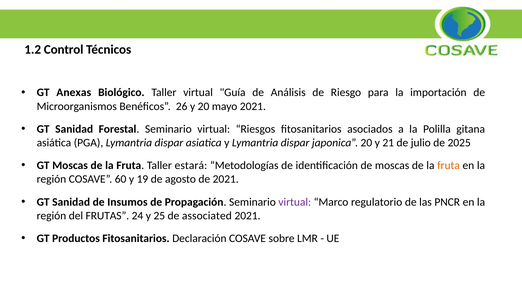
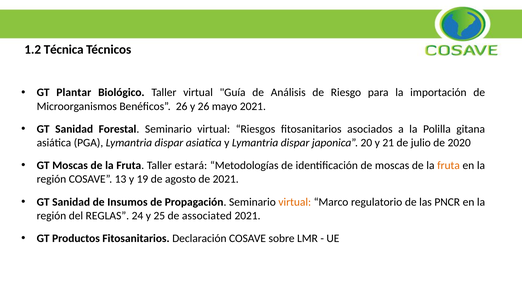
Control: Control -> Técnica (64, 50)
Anexas: Anexas -> Plantar (74, 93)
y 20: 20 -> 26 (204, 106)
2025: 2025 -> 2020 (459, 143)
60: 60 -> 13 (121, 180)
virtual colour: purple -> orange (295, 202)
FRUTAS: FRUTAS -> REGLAS (107, 216)
